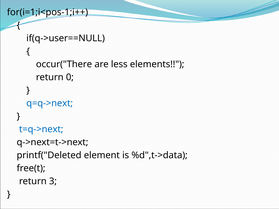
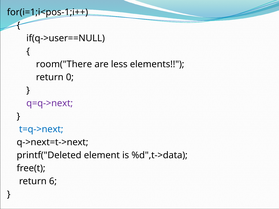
occur("There: occur("There -> room("There (64, 64)
q=q->next colour: blue -> purple (50, 103)
3: 3 -> 6 (53, 181)
